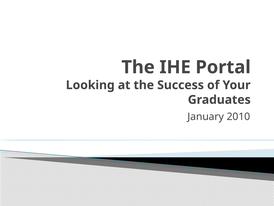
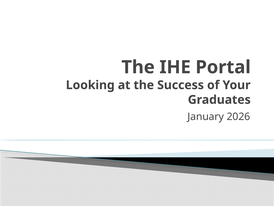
2010: 2010 -> 2026 (238, 116)
